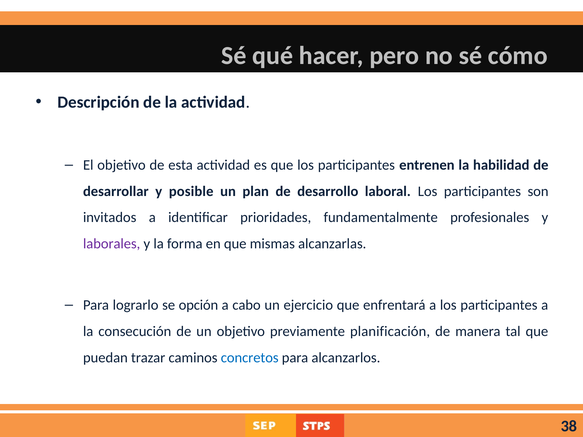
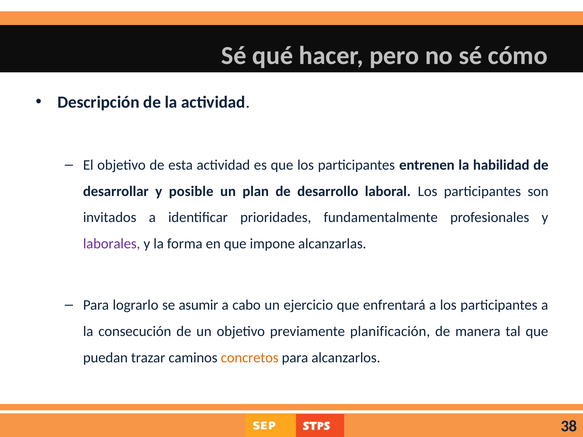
mismas: mismas -> impone (272, 244)
opción: opción -> asumir (198, 305)
concretos colour: blue -> orange (250, 358)
